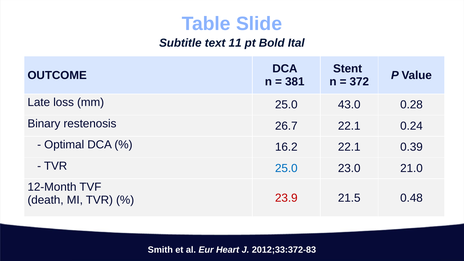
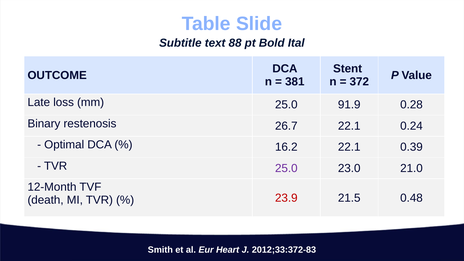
11: 11 -> 88 (235, 43)
43.0: 43.0 -> 91.9 (349, 105)
25.0 colour: blue -> purple (286, 168)
